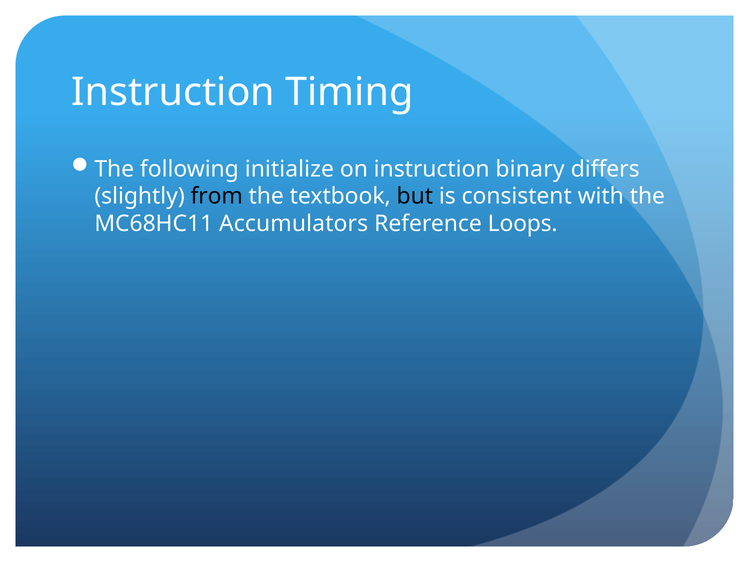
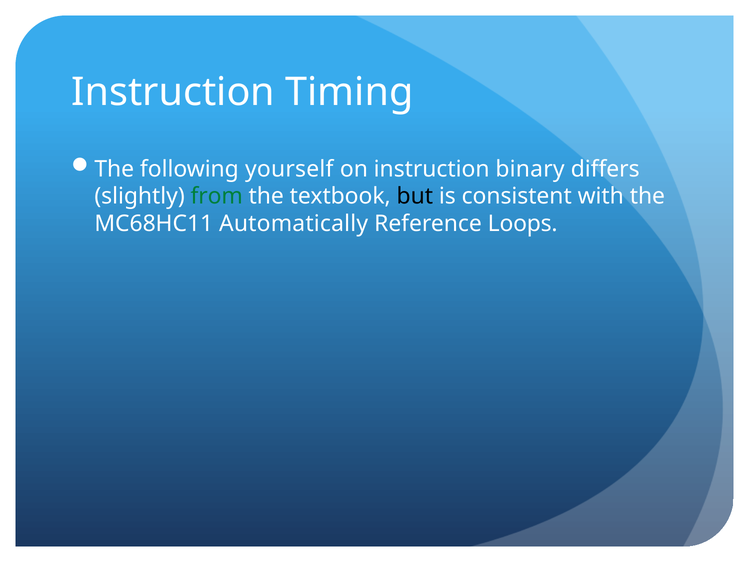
initialize: initialize -> yourself (289, 169)
from colour: black -> green (217, 196)
Accumulators: Accumulators -> Automatically (294, 224)
